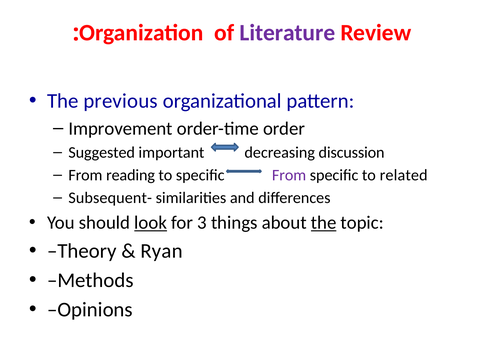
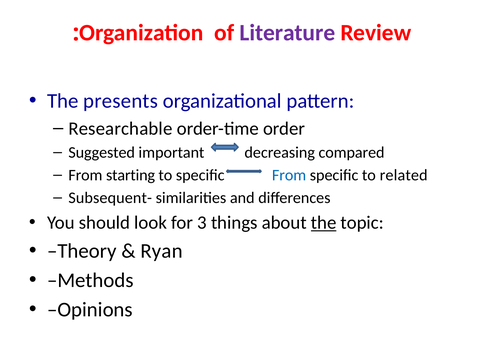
previous: previous -> presents (121, 101)
Improvement: Improvement -> Researchable (120, 129)
discussion: discussion -> compared (352, 153)
reading: reading -> starting (131, 175)
From colour: purple -> blue (289, 175)
look underline: present -> none (151, 223)
